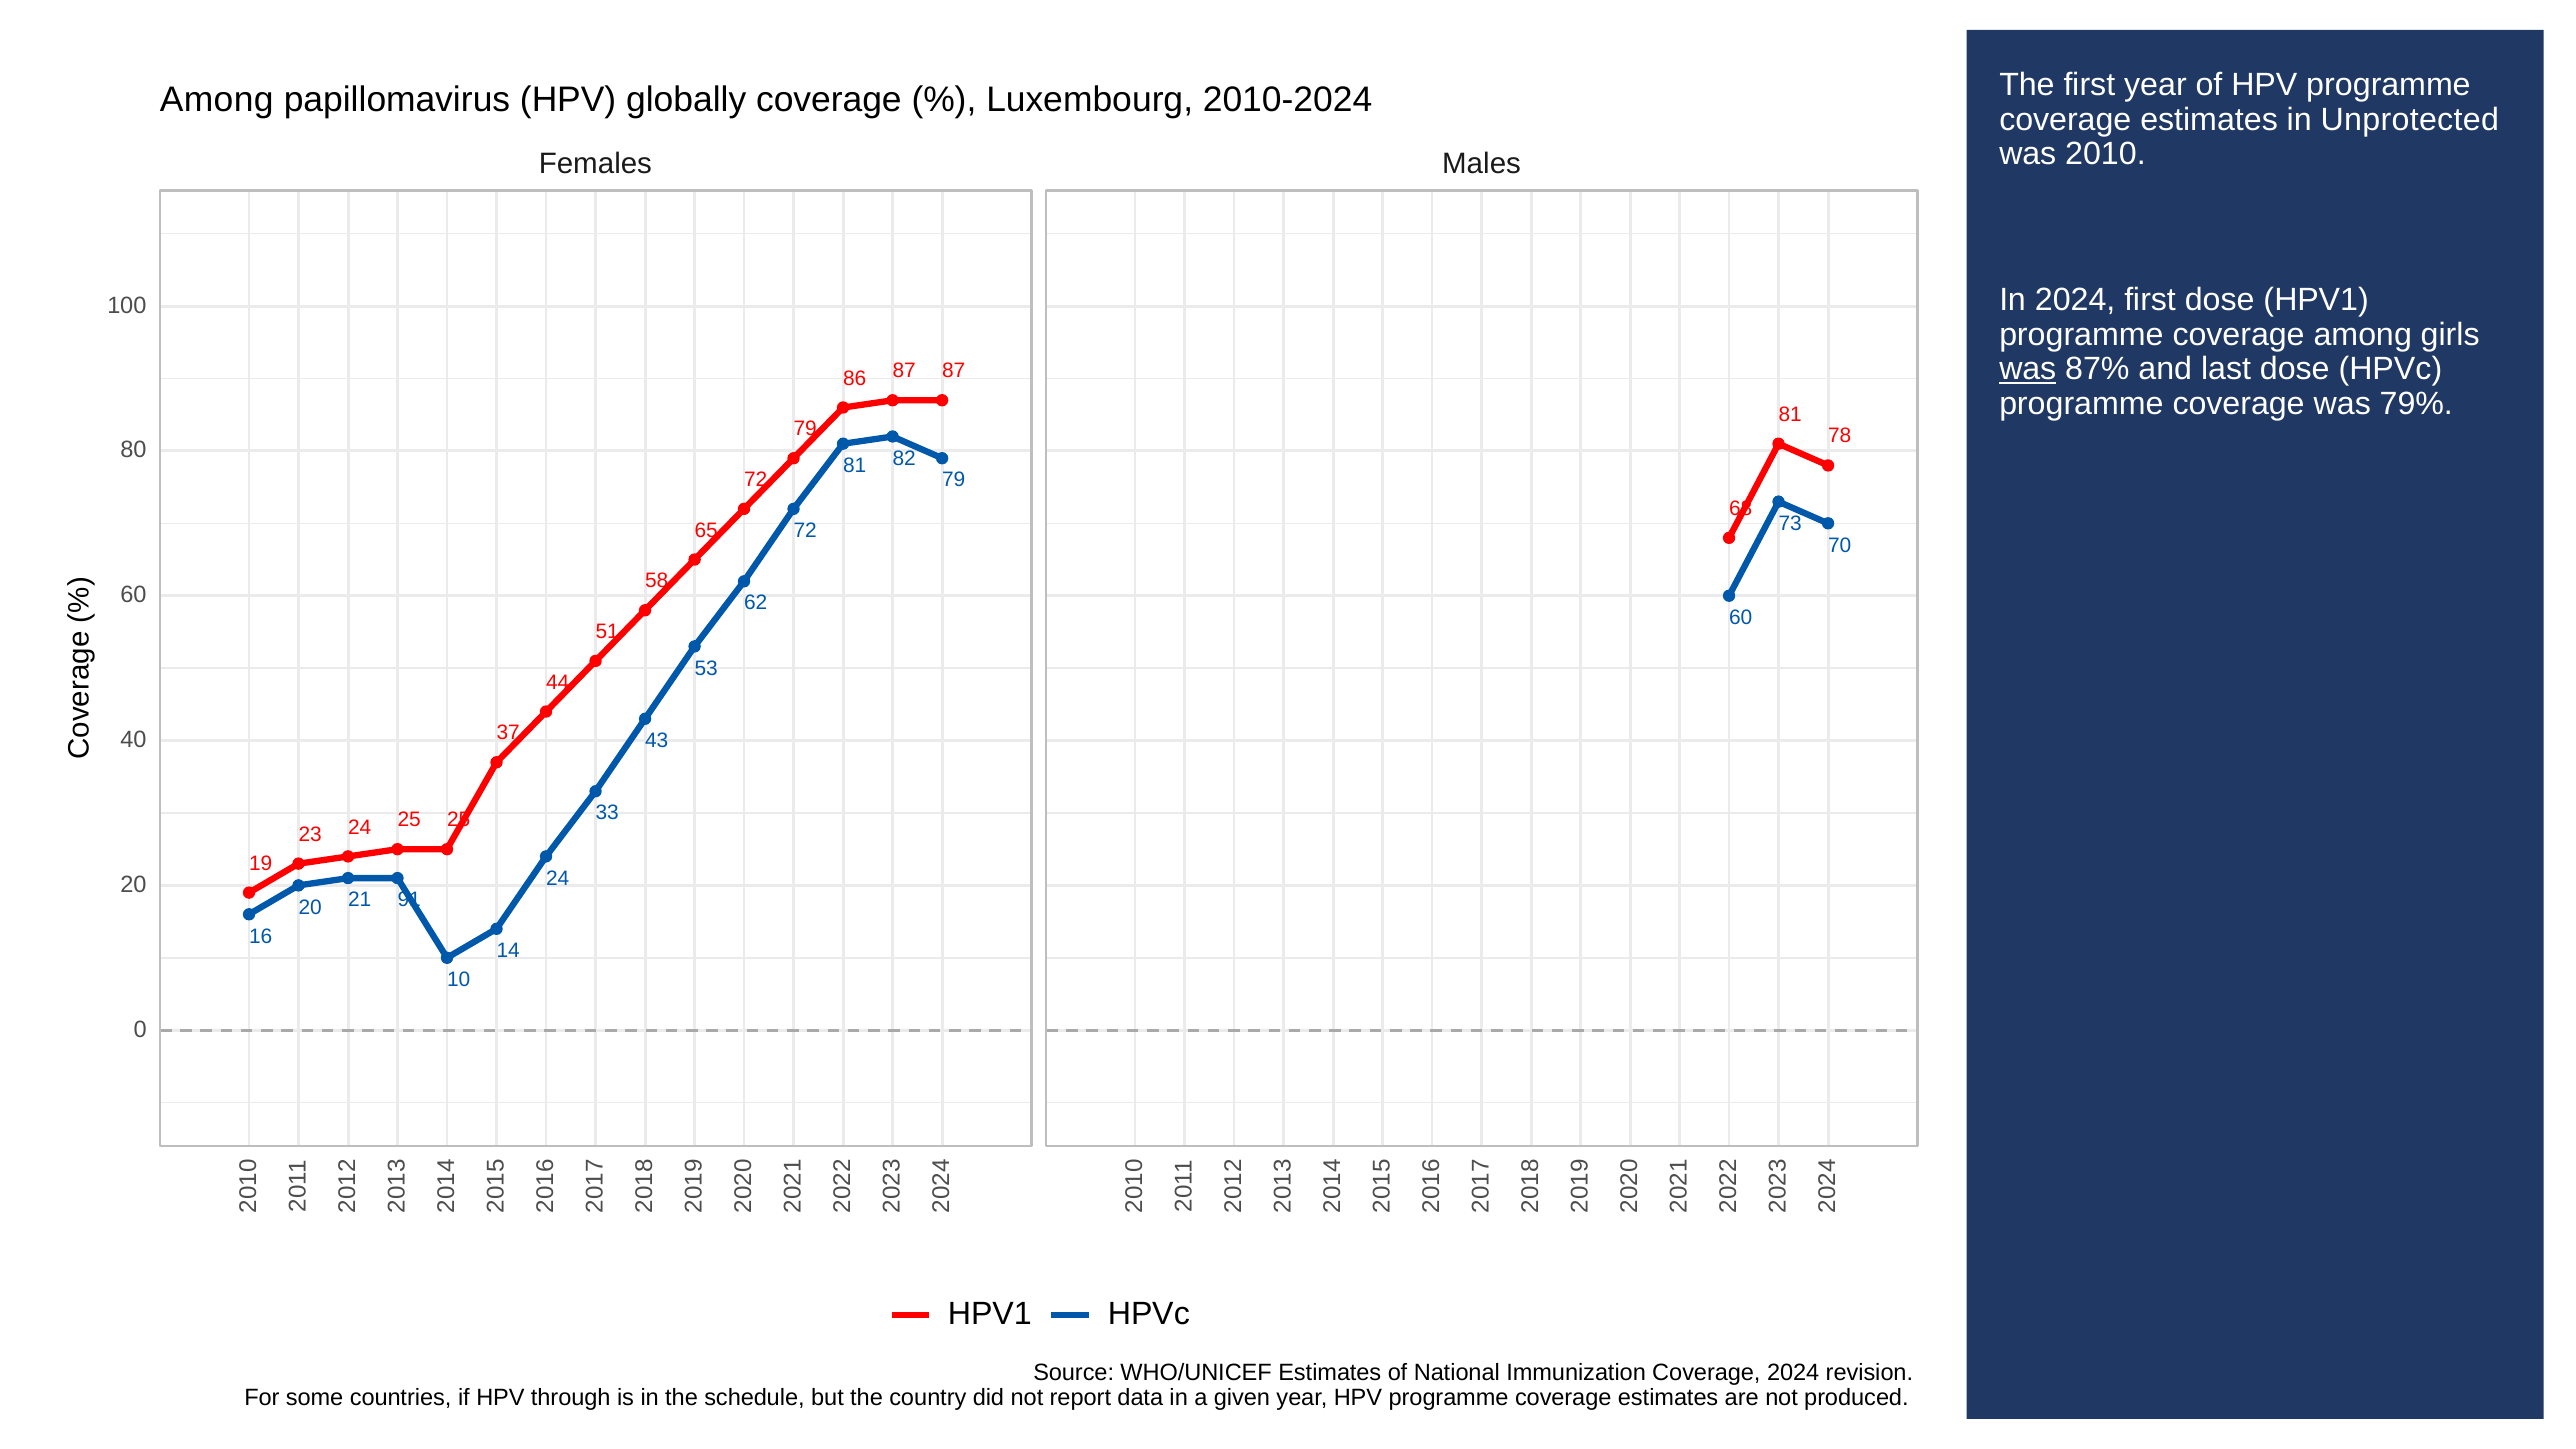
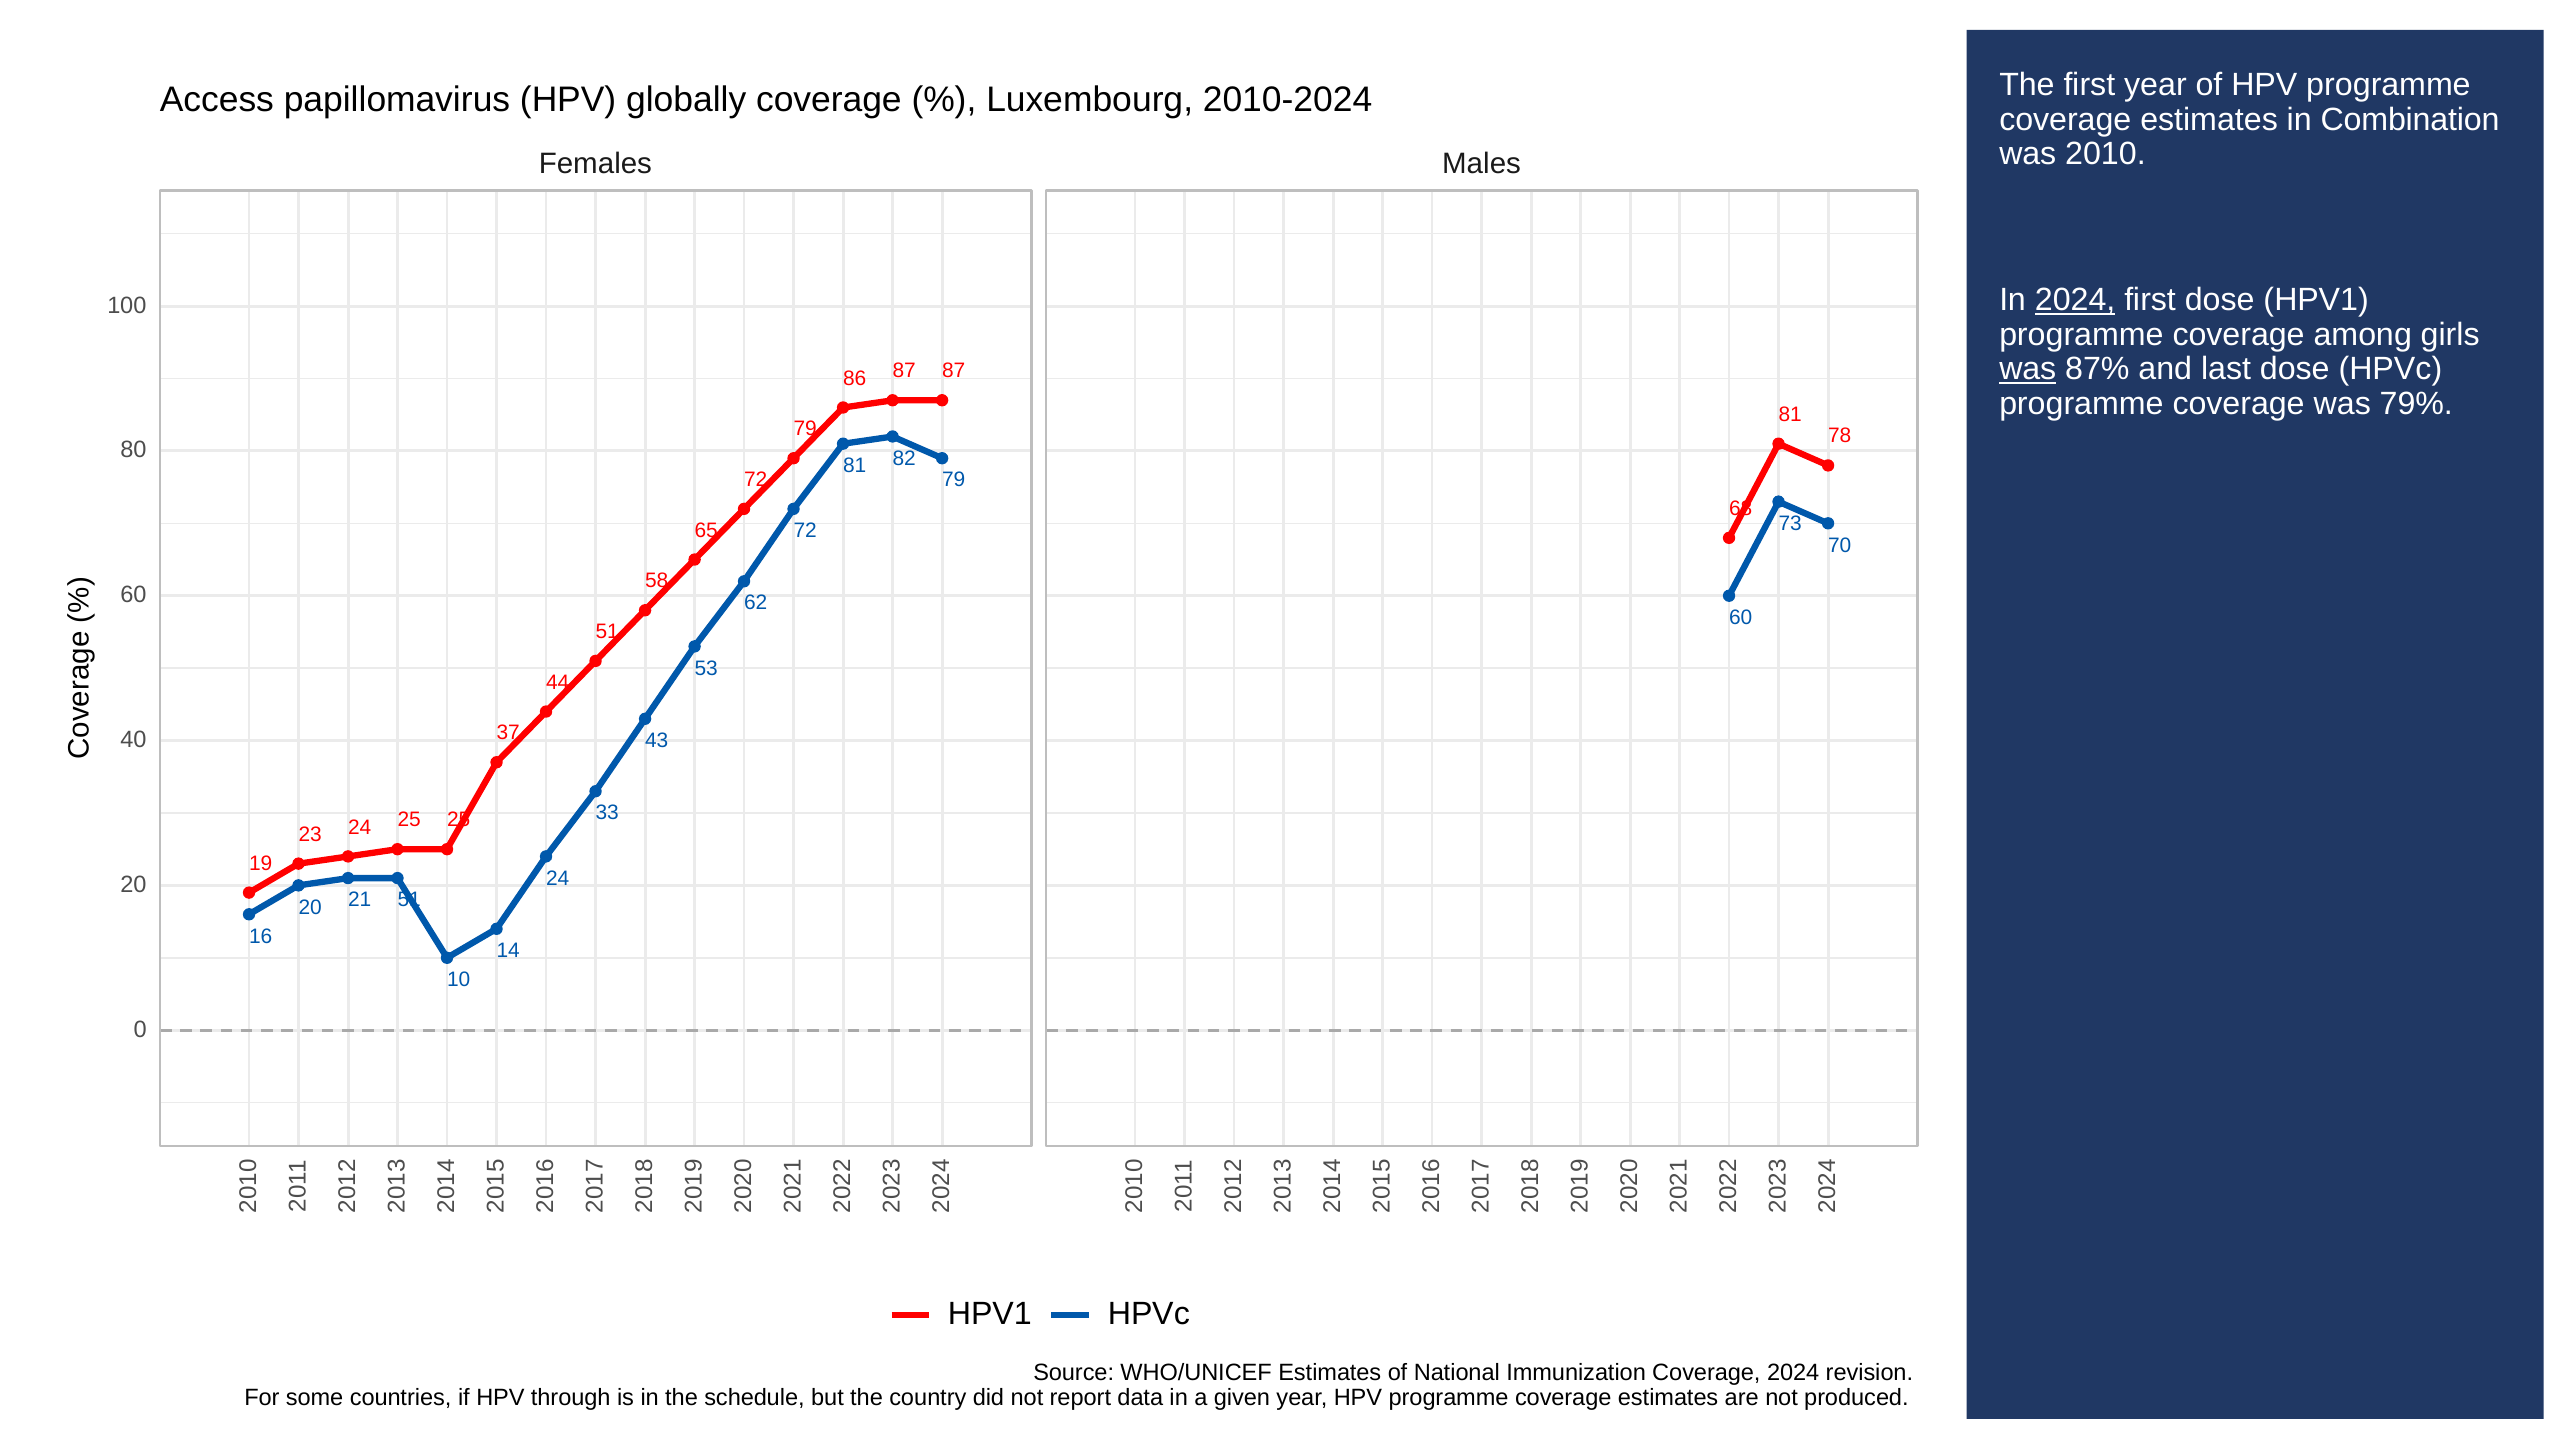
Among: Among -> Access (217, 100)
Unprotected: Unprotected -> Combination (2410, 119)
2024 underline: none -> present (2075, 300)
21 91: 91 -> 51 (409, 900)
